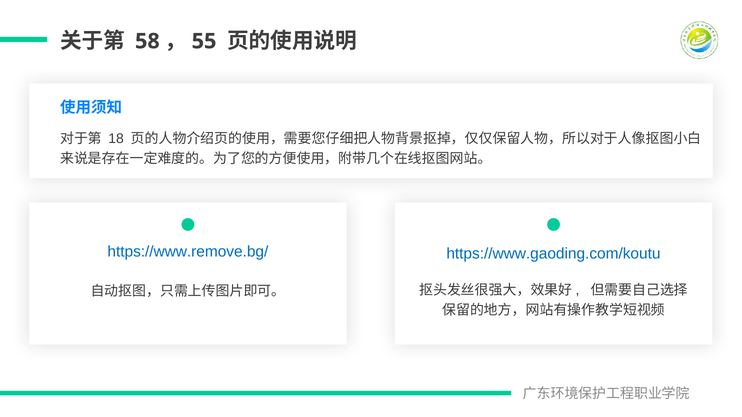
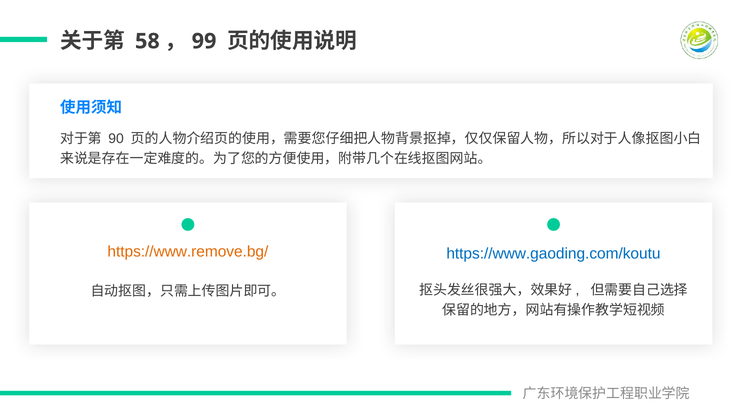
55: 55 -> 99 (204, 41)
18: 18 -> 90 (116, 139)
https://www.remove.bg/ colour: blue -> orange (188, 252)
